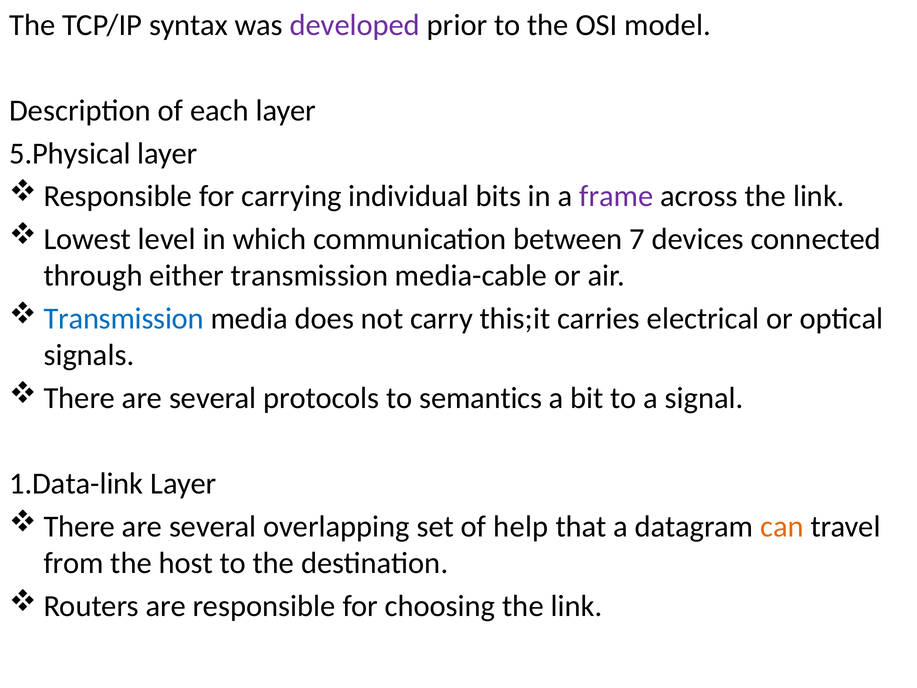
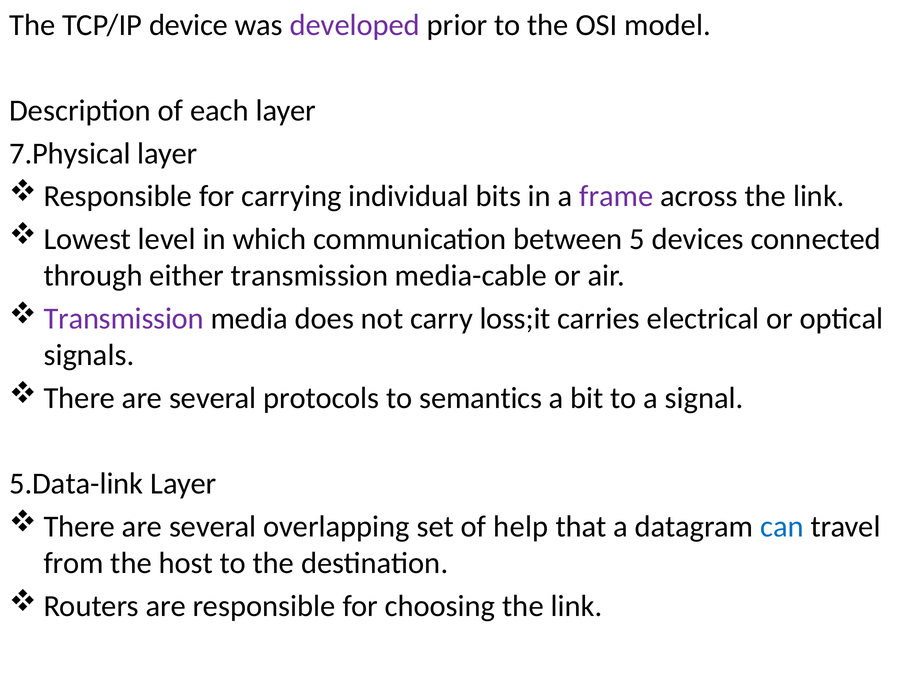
syntax: syntax -> device (189, 25)
5.Physical: 5.Physical -> 7.Physical (70, 153)
7: 7 -> 5 (637, 239)
Transmission colour: blue -> purple (124, 318)
this;it: this;it -> loss;it (515, 318)
1.Data-link: 1.Data-link -> 5.Data-link (76, 483)
can colour: orange -> blue (782, 526)
